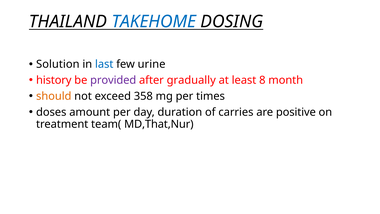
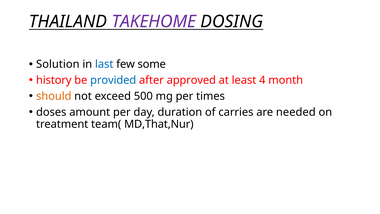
TAKEHOME colour: blue -> purple (154, 21)
urine: urine -> some (152, 64)
provided colour: purple -> blue (113, 80)
gradually: gradually -> approved (191, 80)
8: 8 -> 4 (262, 80)
358: 358 -> 500 (143, 96)
positive: positive -> needed (296, 112)
